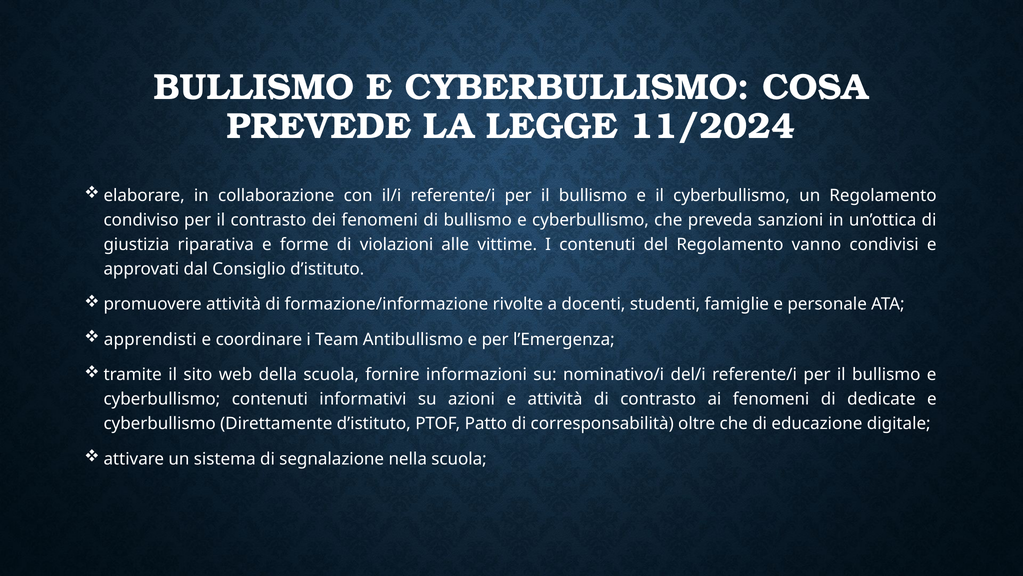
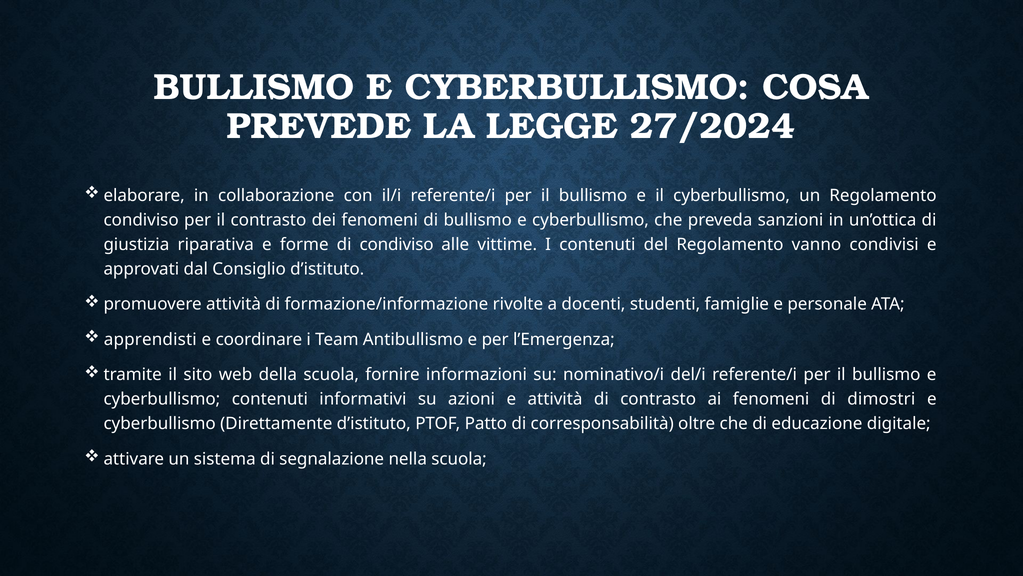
11/2024: 11/2024 -> 27/2024 (712, 126)
di violazioni: violazioni -> condiviso (397, 244)
dedicate: dedicate -> dimostri (881, 399)
